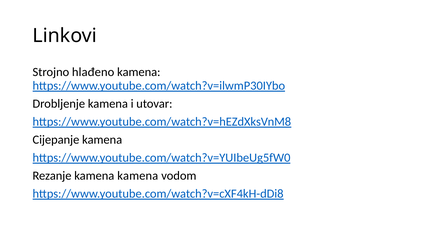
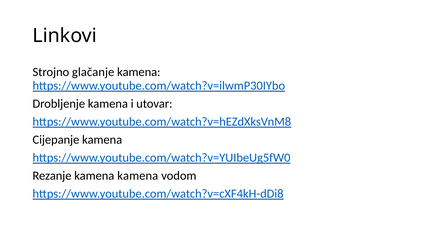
hlađeno: hlađeno -> glačanje (93, 72)
